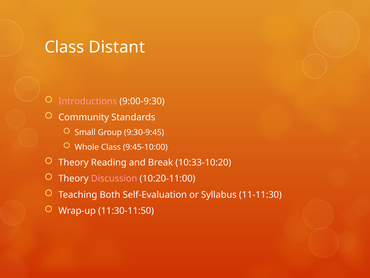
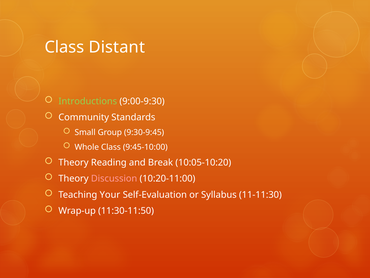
Introductions colour: pink -> light green (88, 101)
10:33-10:20: 10:33-10:20 -> 10:05-10:20 (203, 162)
Both: Both -> Your (110, 194)
